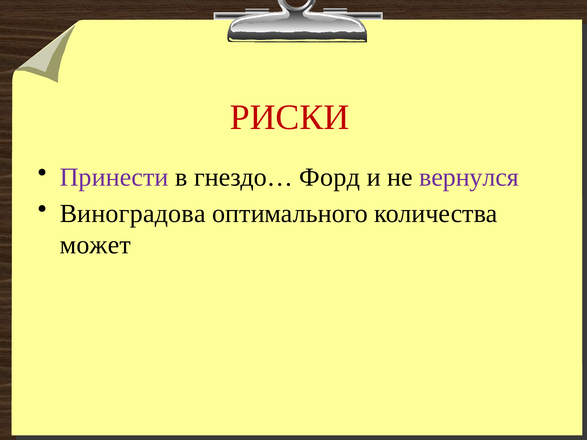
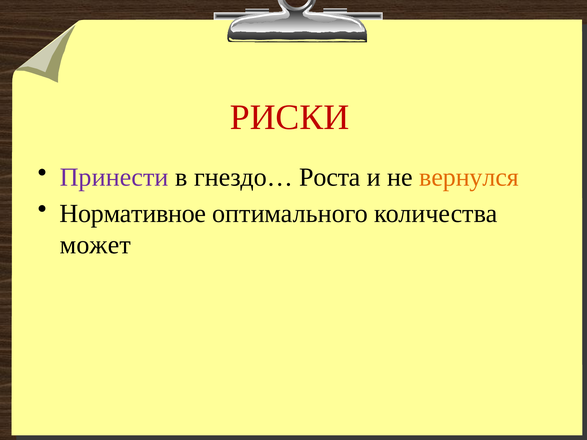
Форд: Форд -> Роста (330, 177)
вернулся colour: purple -> orange (469, 177)
Виноградова: Виноградова -> Нормативное (133, 214)
